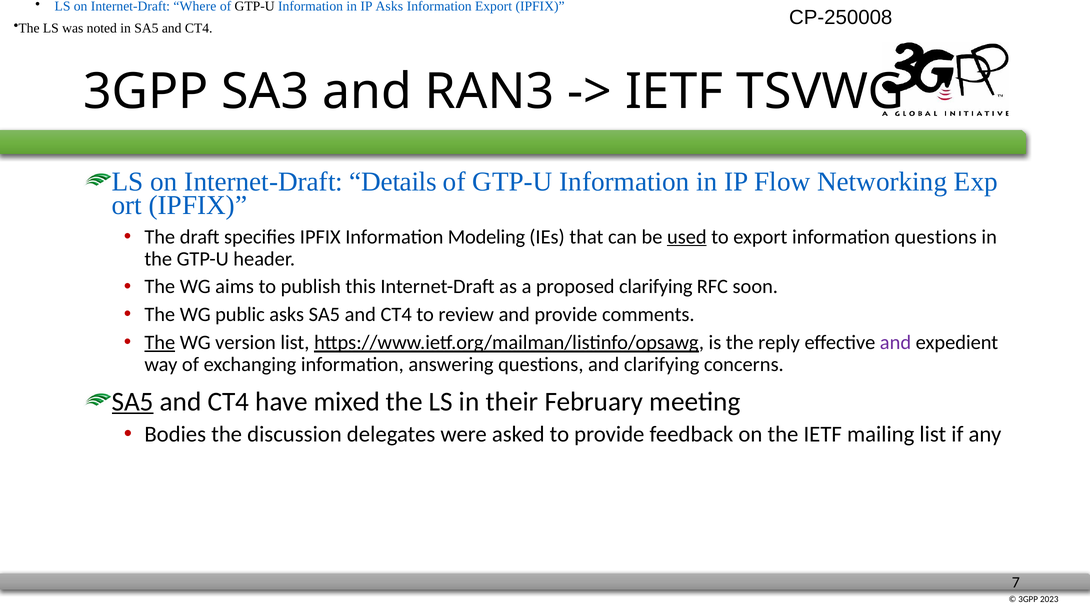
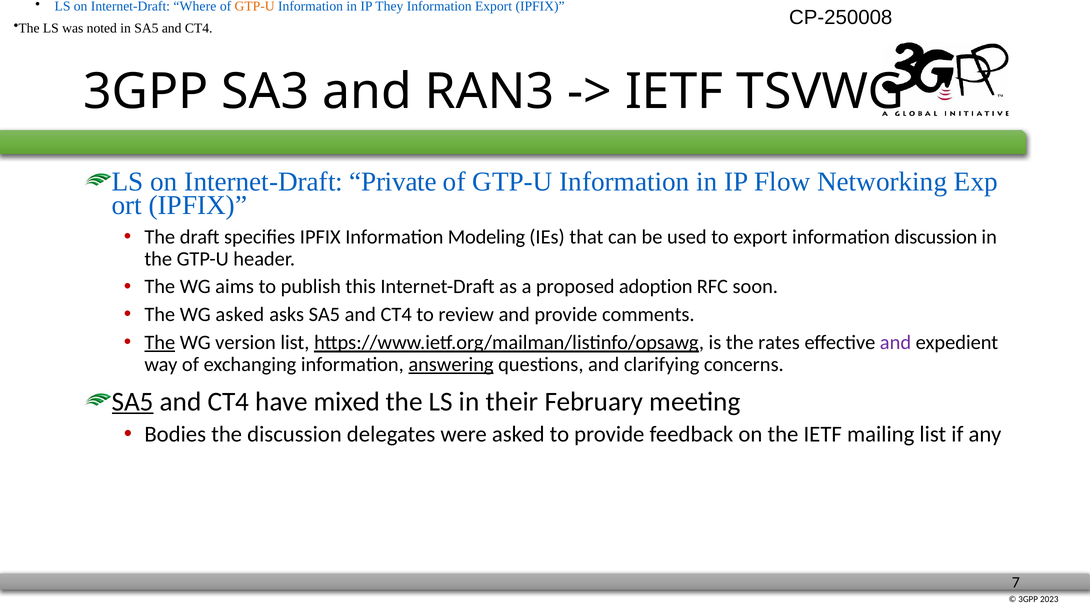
GTP-U colour: black -> orange (255, 6)
IP Asks: Asks -> They (389, 6)
Details: Details -> Private (393, 182)
used underline: present -> none (687, 237)
information questions: questions -> discussion (936, 237)
proposed clarifying: clarifying -> adoption (656, 287)
WG public: public -> asked (240, 314)
reply: reply -> rates (779, 342)
answering underline: none -> present (451, 365)
